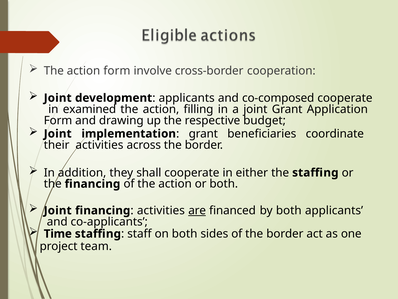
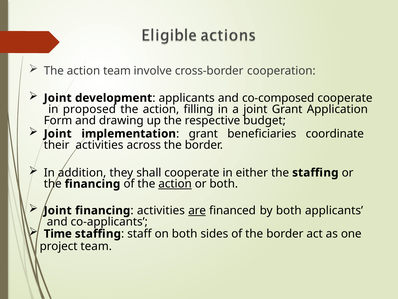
action form: form -> team (117, 71)
examined: examined -> proposed (89, 109)
action underline: none -> present (175, 184)
